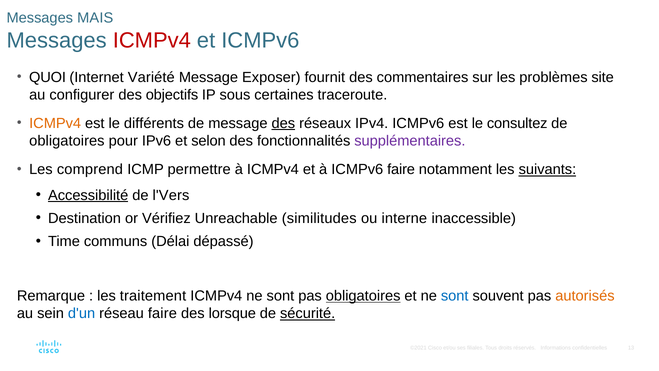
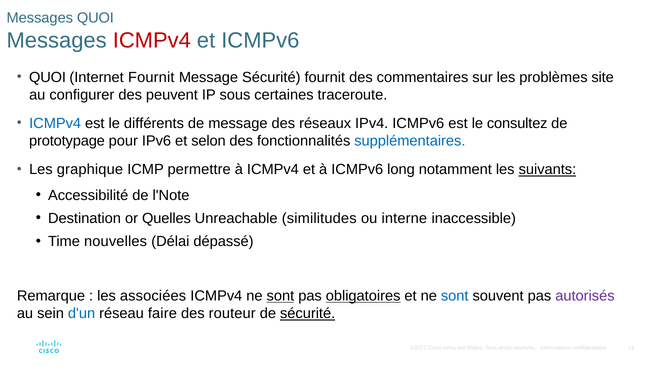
Messages MAIS: MAIS -> QUOI (95, 18)
Internet Variété: Variété -> Fournit (151, 77)
Message Exposer: Exposer -> Sécurité (271, 77)
objectifs: objectifs -> peuvent (172, 95)
ICMPv4 colour: orange -> blue (55, 123)
des underline: present -> none (283, 123)
obligatoires: obligatoires -> prototypage (67, 141)
supplémentaires colour: purple -> blue (410, 141)
comprend: comprend -> graphique (90, 169)
ICMPv6 faire: faire -> long (401, 169)
Accessibilité underline: present -> none (88, 195)
l'Vers: l'Vers -> l'Note (171, 195)
Vérifiez: Vérifiez -> Quelles (166, 218)
communs: communs -> nouvelles (116, 241)
traitement: traitement -> associées (153, 296)
sont underline: none -> present (280, 296)
autorisés colour: orange -> purple (585, 296)
lorsque: lorsque -> routeur (232, 313)
